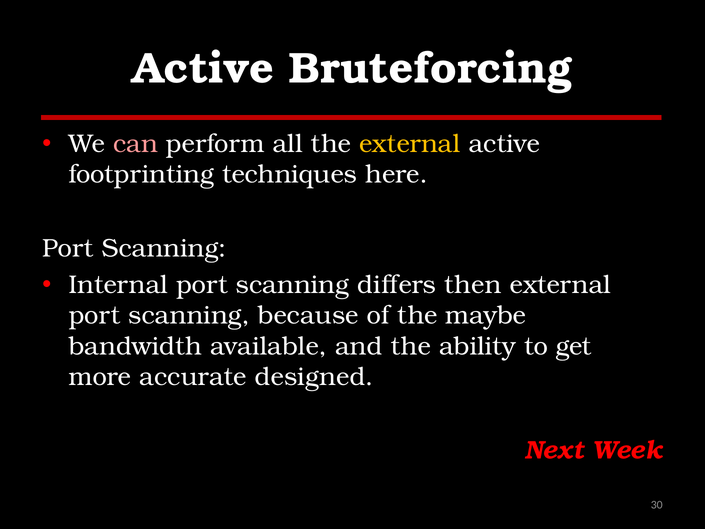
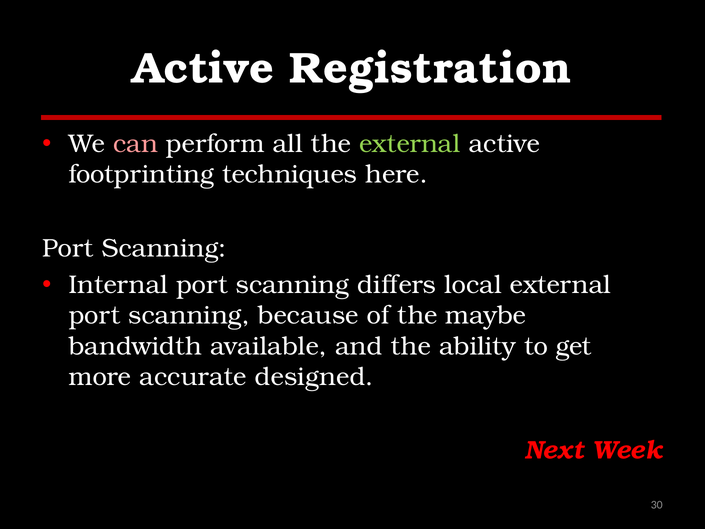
Bruteforcing: Bruteforcing -> Registration (430, 68)
external colour: yellow -> light green (410, 144)
then: then -> local (473, 285)
